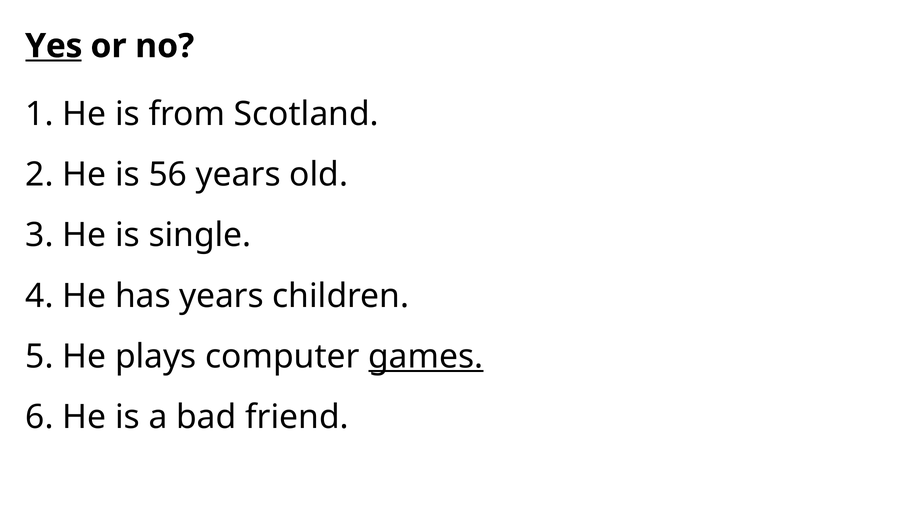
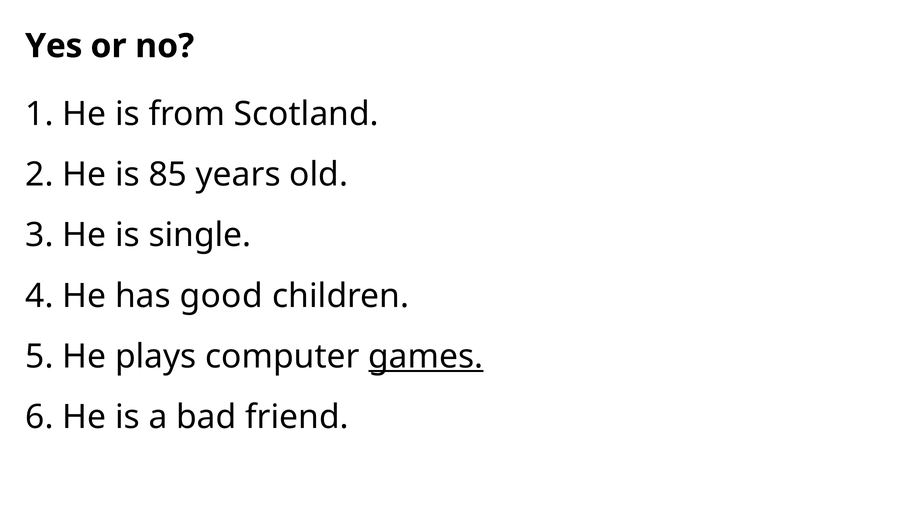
Yes underline: present -> none (54, 46)
56: 56 -> 85 (168, 175)
has years: years -> good (221, 296)
